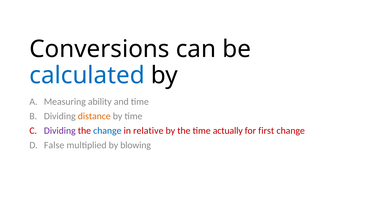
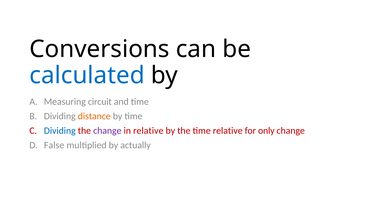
ability: ability -> circuit (100, 102)
Dividing colour: purple -> blue (60, 131)
change colour: blue -> purple (107, 131)
time actually: actually -> relative (228, 131)
first: first -> only (266, 131)
blowing: blowing -> actually (136, 145)
